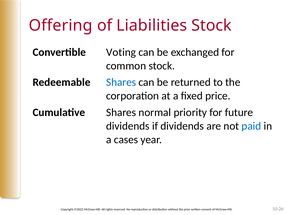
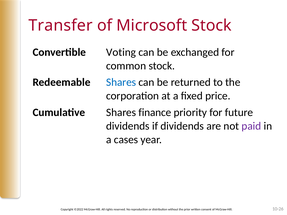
Offering: Offering -> Transfer (61, 26)
Liabilities: Liabilities -> Microsoft (152, 26)
normal: normal -> finance (155, 113)
paid colour: blue -> purple (251, 126)
